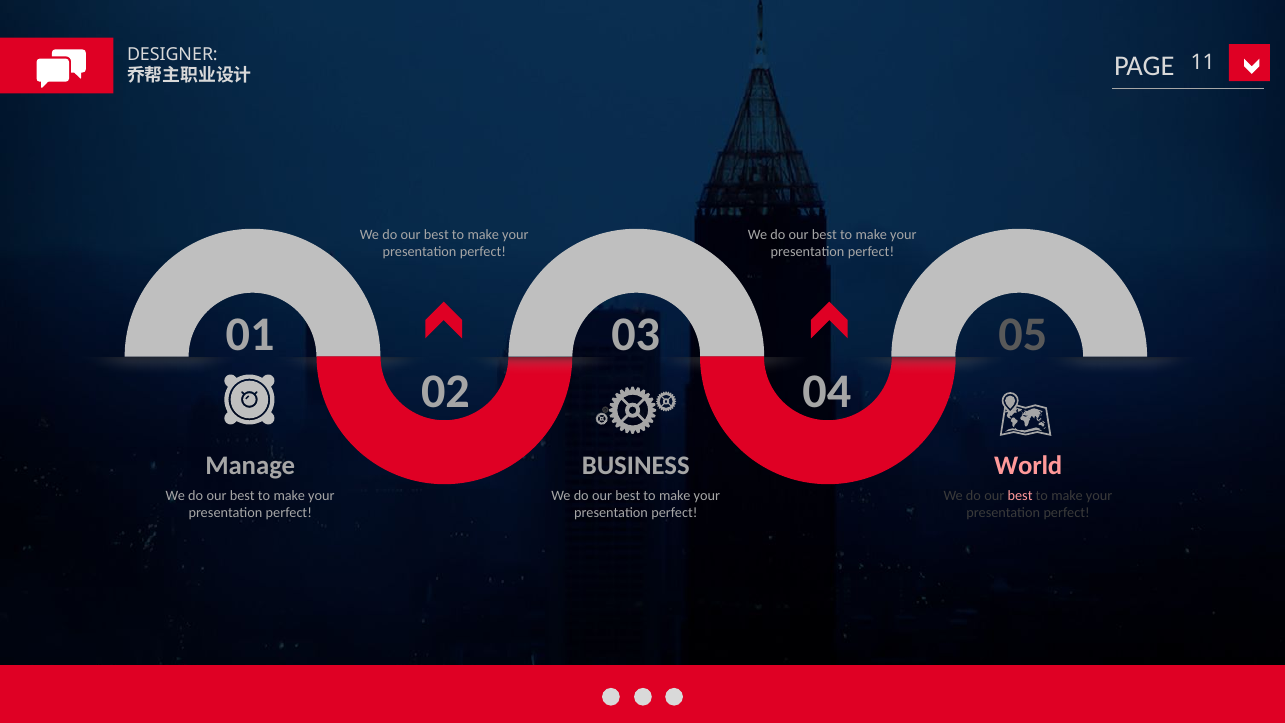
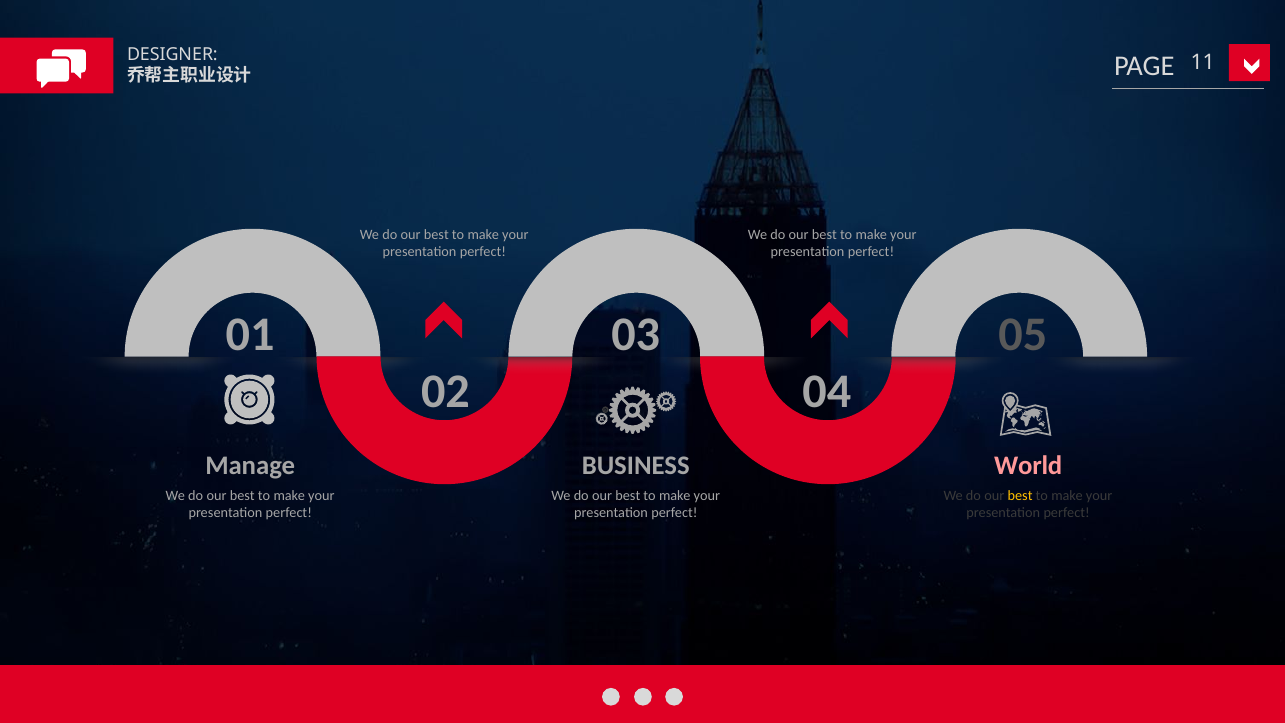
best colour: pink -> yellow (1020, 496)
